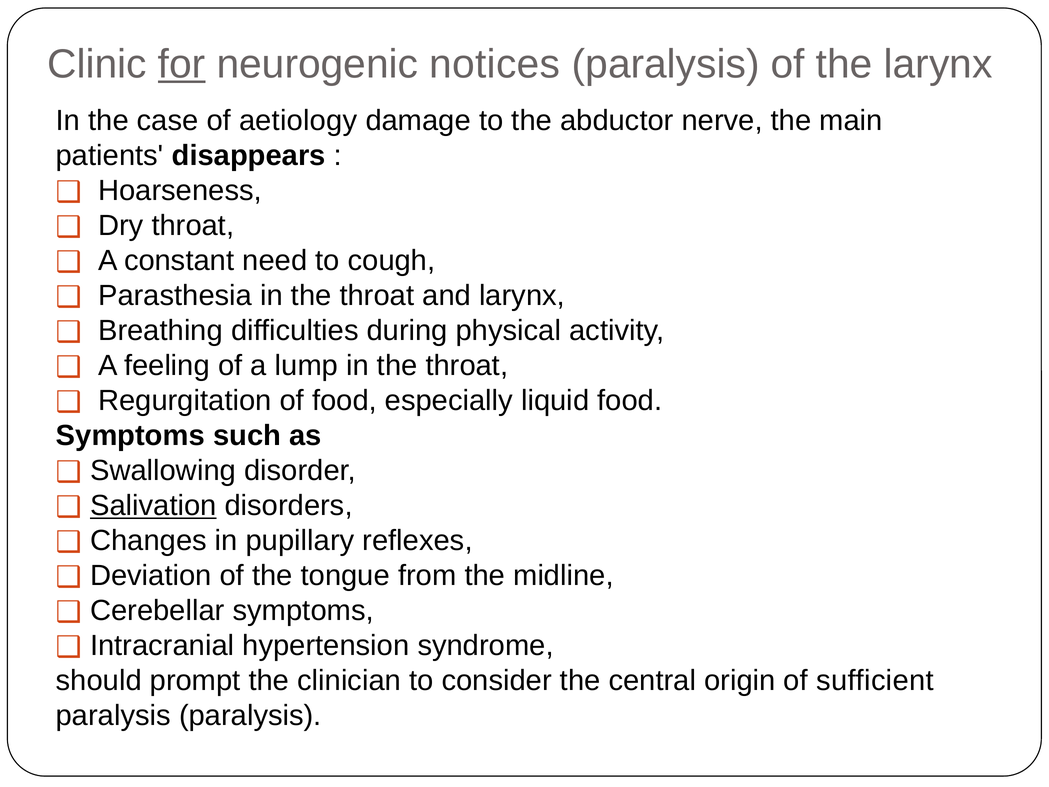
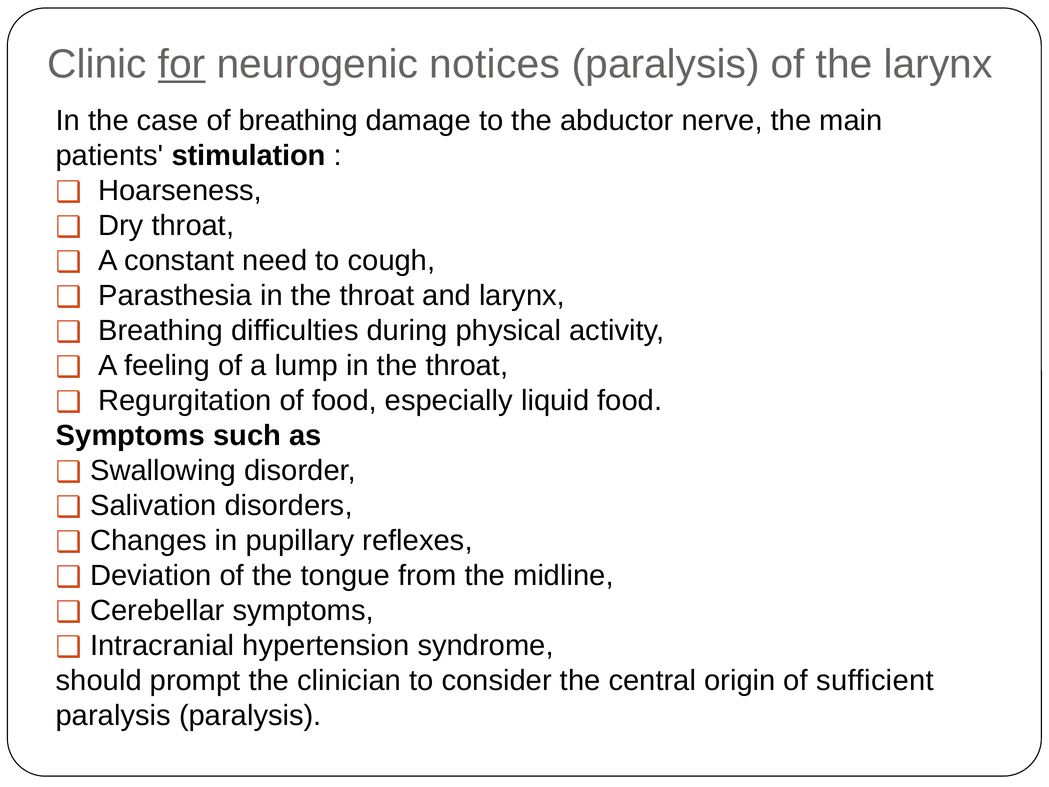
of aetiology: aetiology -> breathing (298, 121)
disappears: disappears -> stimulation (249, 156)
Salivation underline: present -> none (153, 506)
